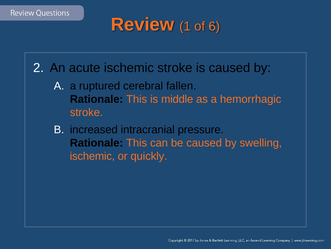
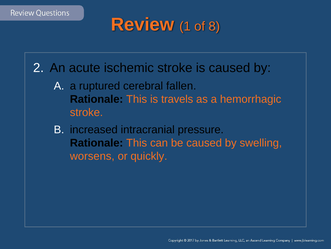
6: 6 -> 8 (214, 26)
middle: middle -> travels (177, 99)
ischemic: ischemic -> worsens (92, 156)
